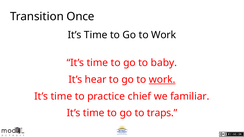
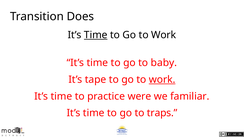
Once: Once -> Does (80, 16)
Time underline: none -> present (96, 35)
hear: hear -> tape (96, 80)
chief: chief -> were (139, 96)
